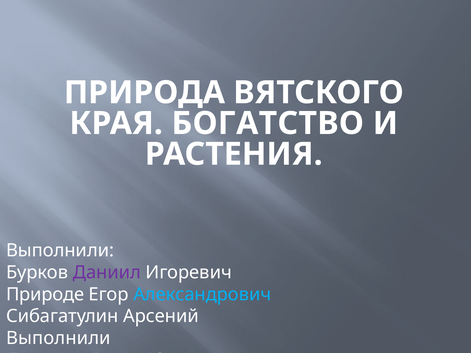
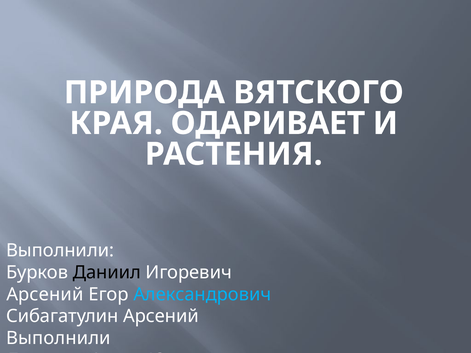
БОГАТСТВО: БОГАТСТВО -> ОДАРИВАЕТ (268, 123)
Даниил colour: purple -> black (107, 273)
Природе: Природе -> Арсений (45, 295)
